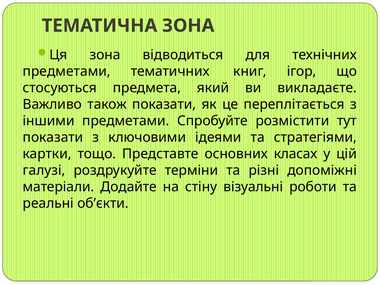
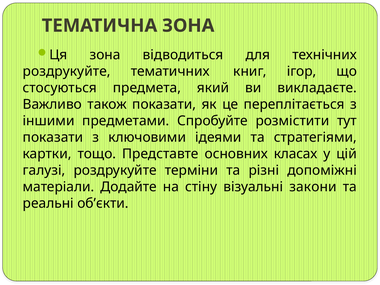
предметами: предметами -> роздрукуйте (67, 71)
роботи: роботи -> закони (313, 187)
